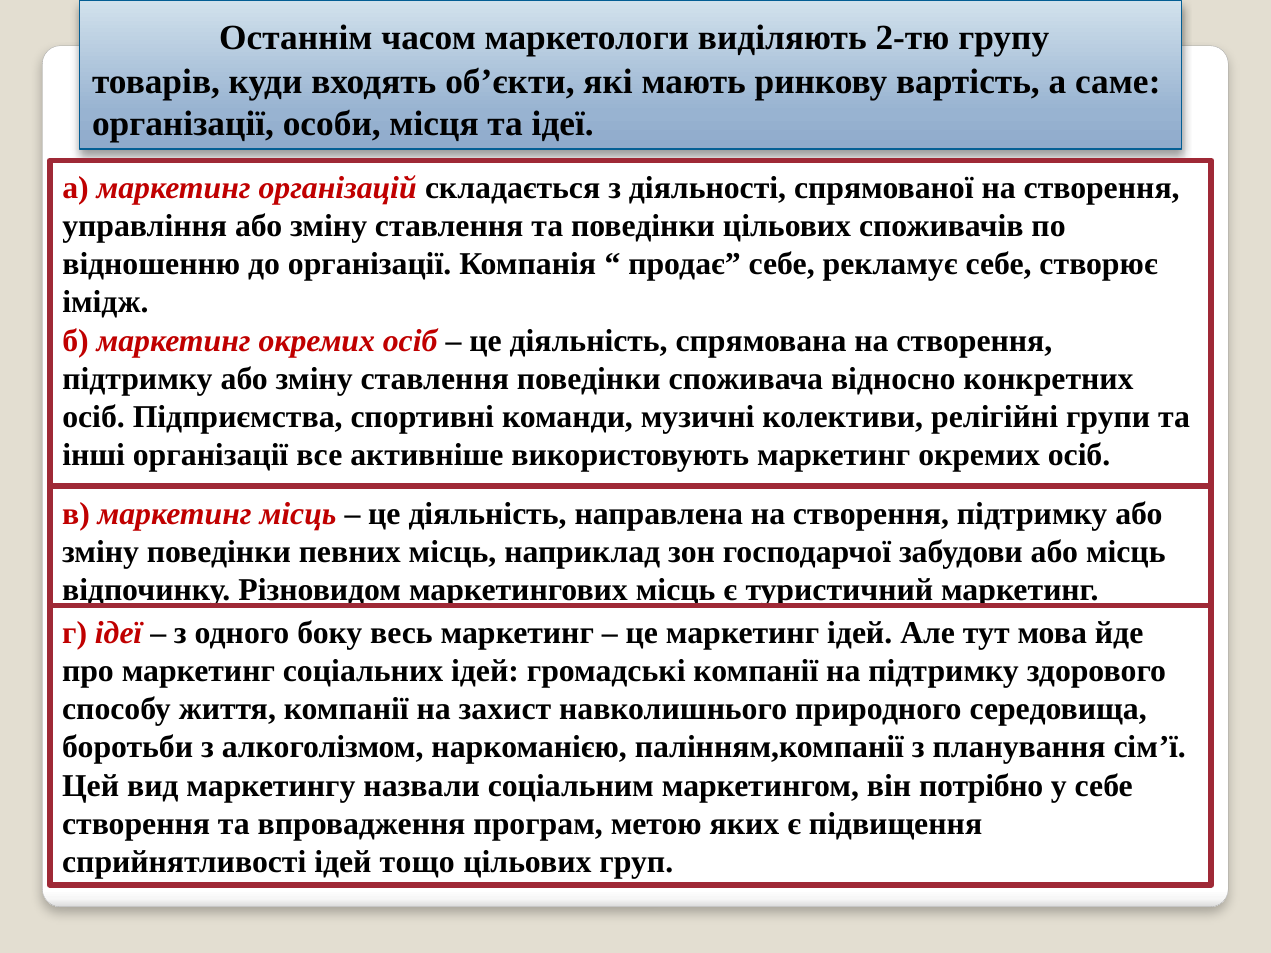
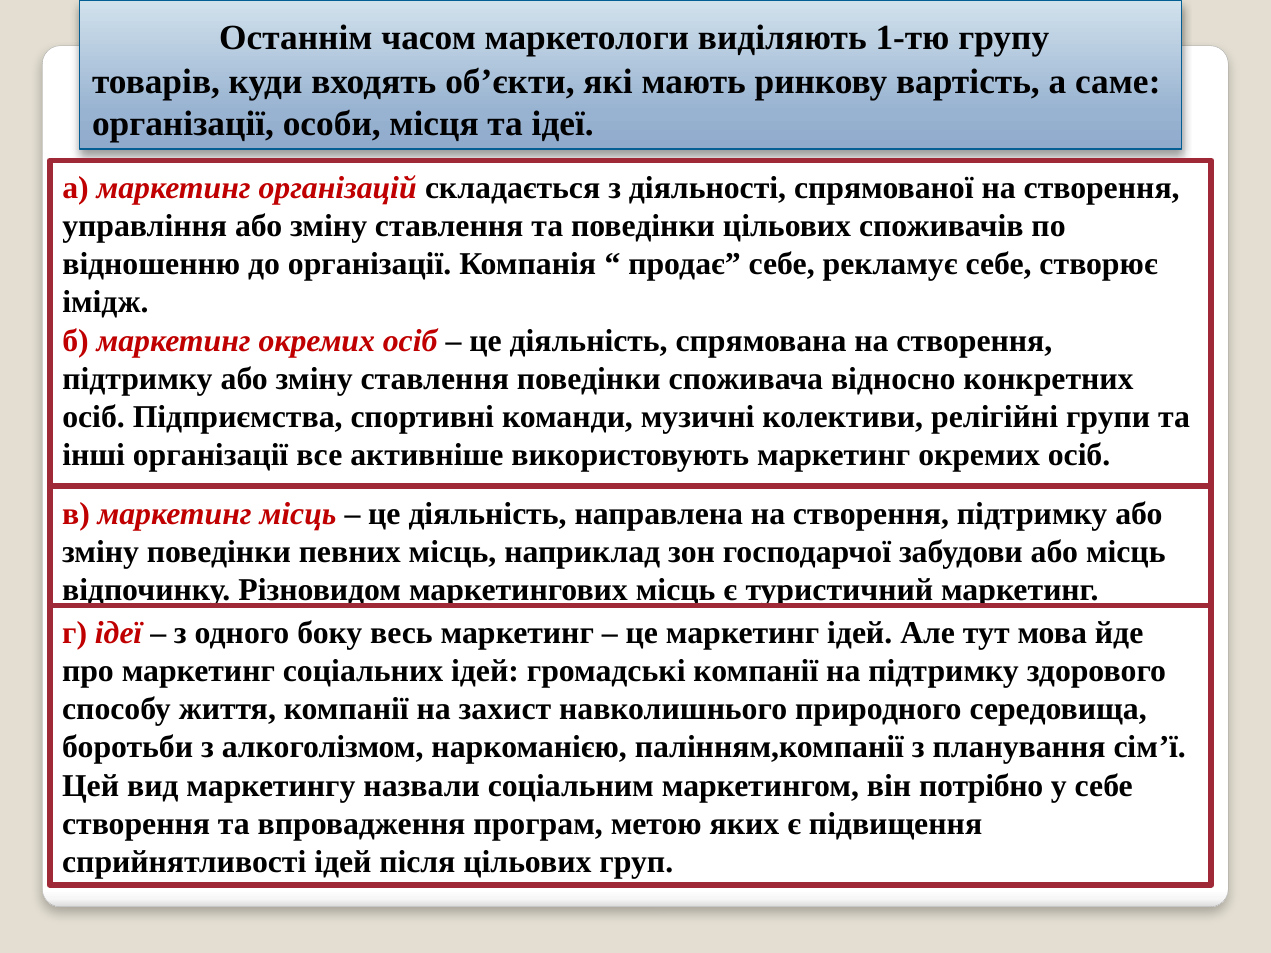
2-тю: 2-тю -> 1-тю (912, 38)
тощо: тощо -> після (417, 862)
